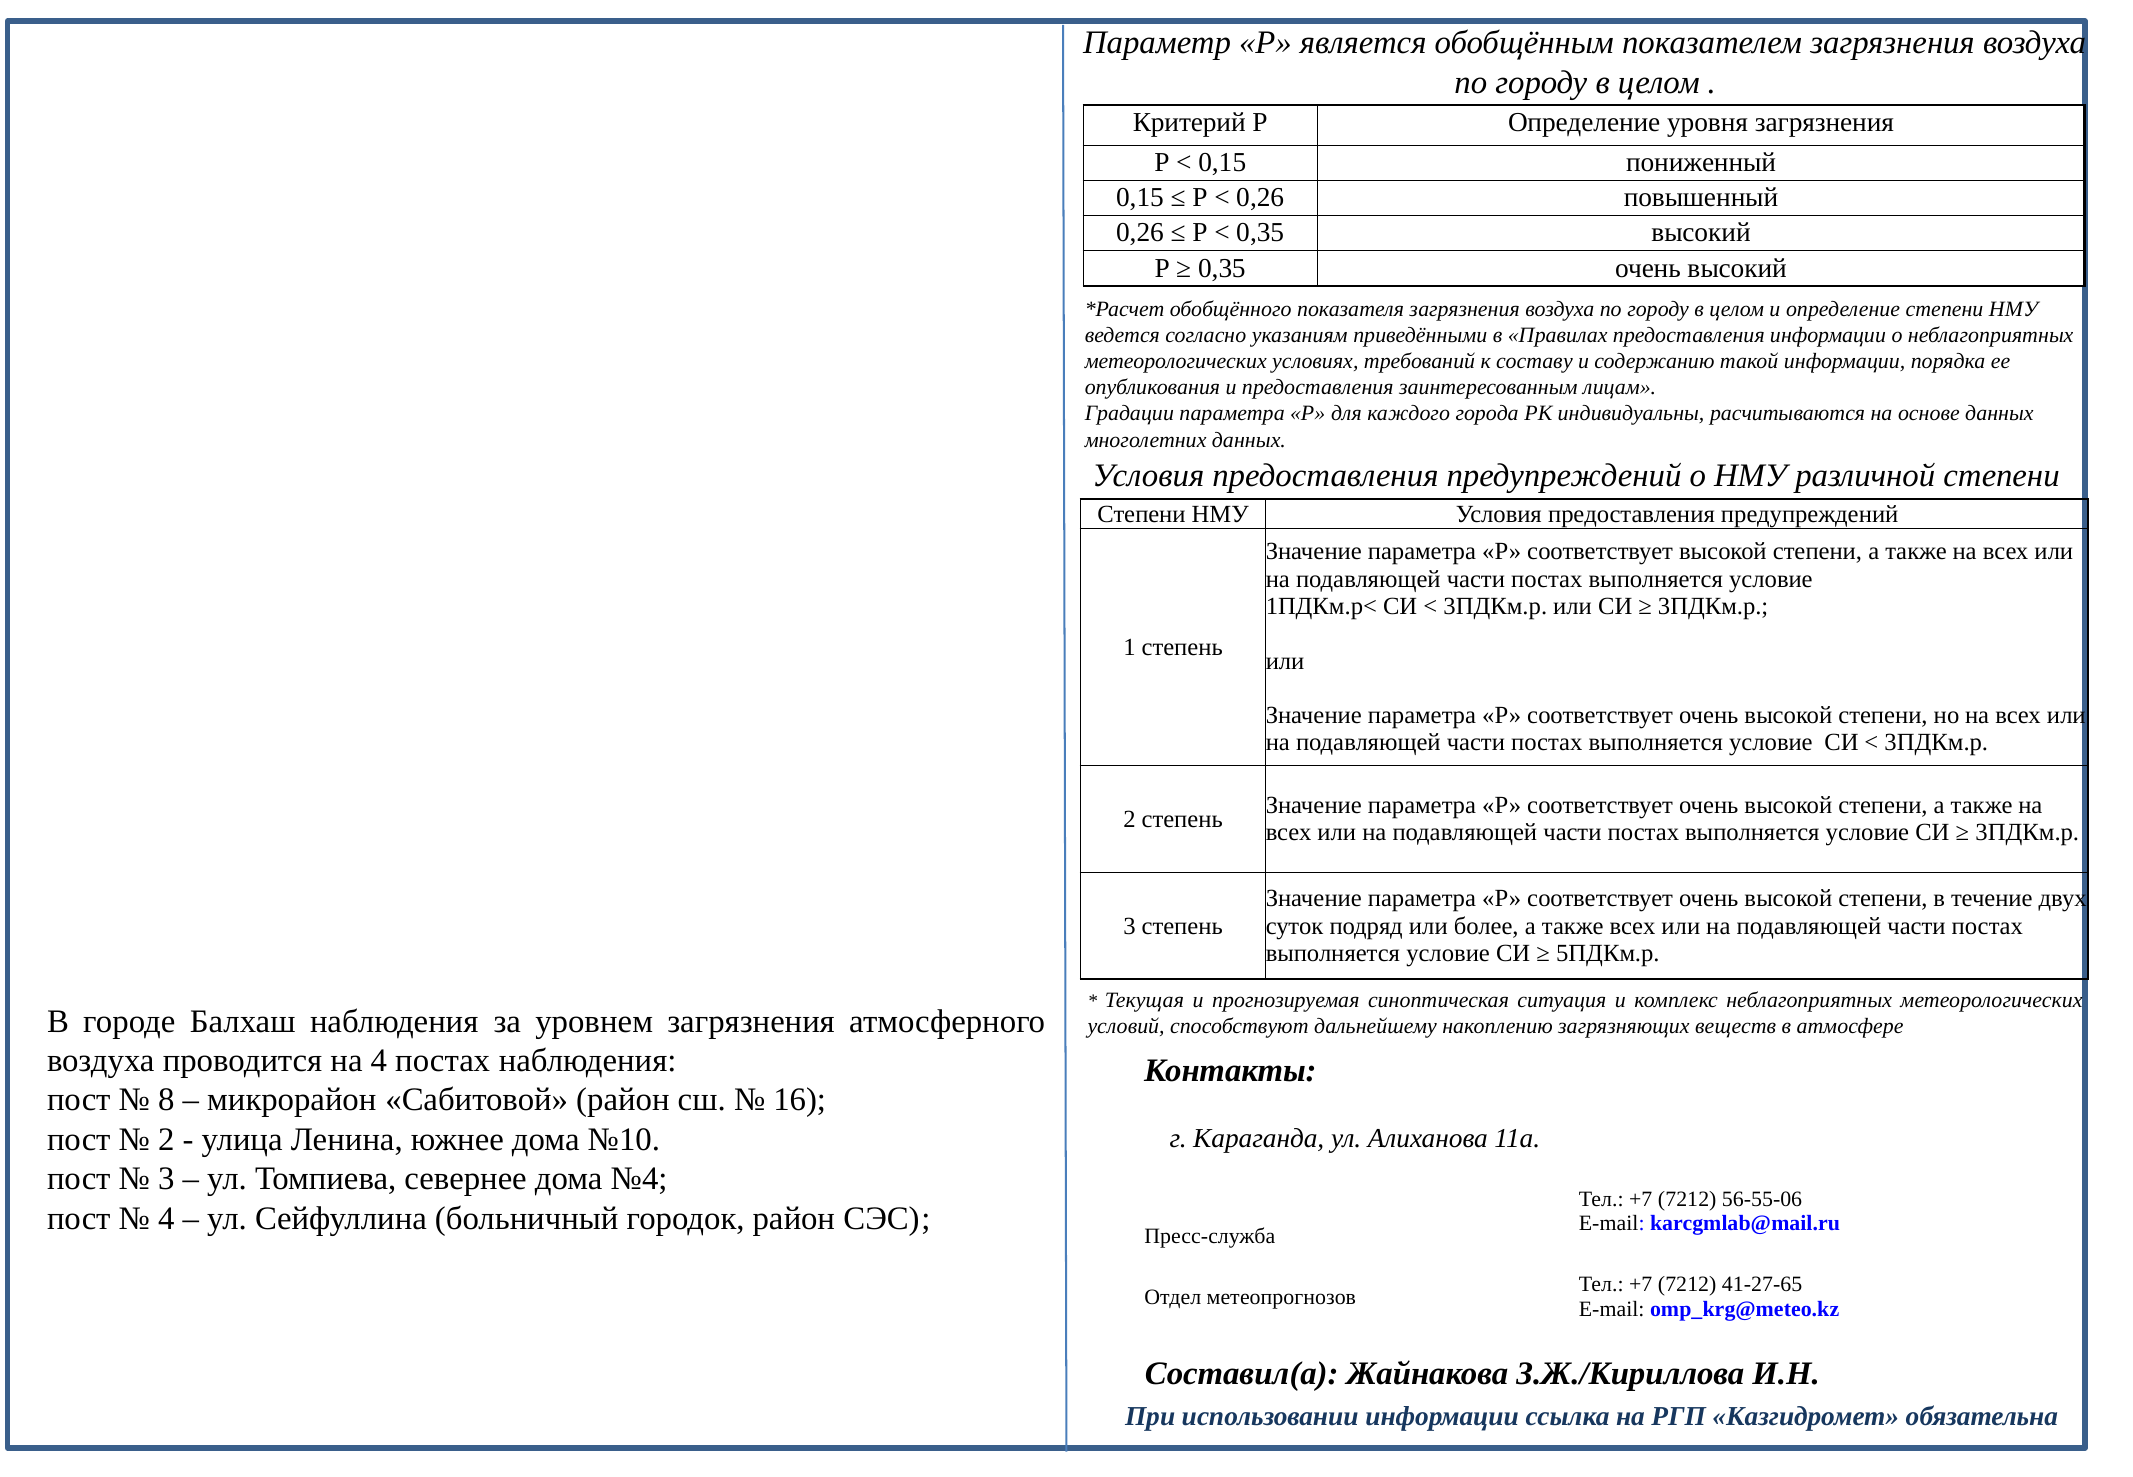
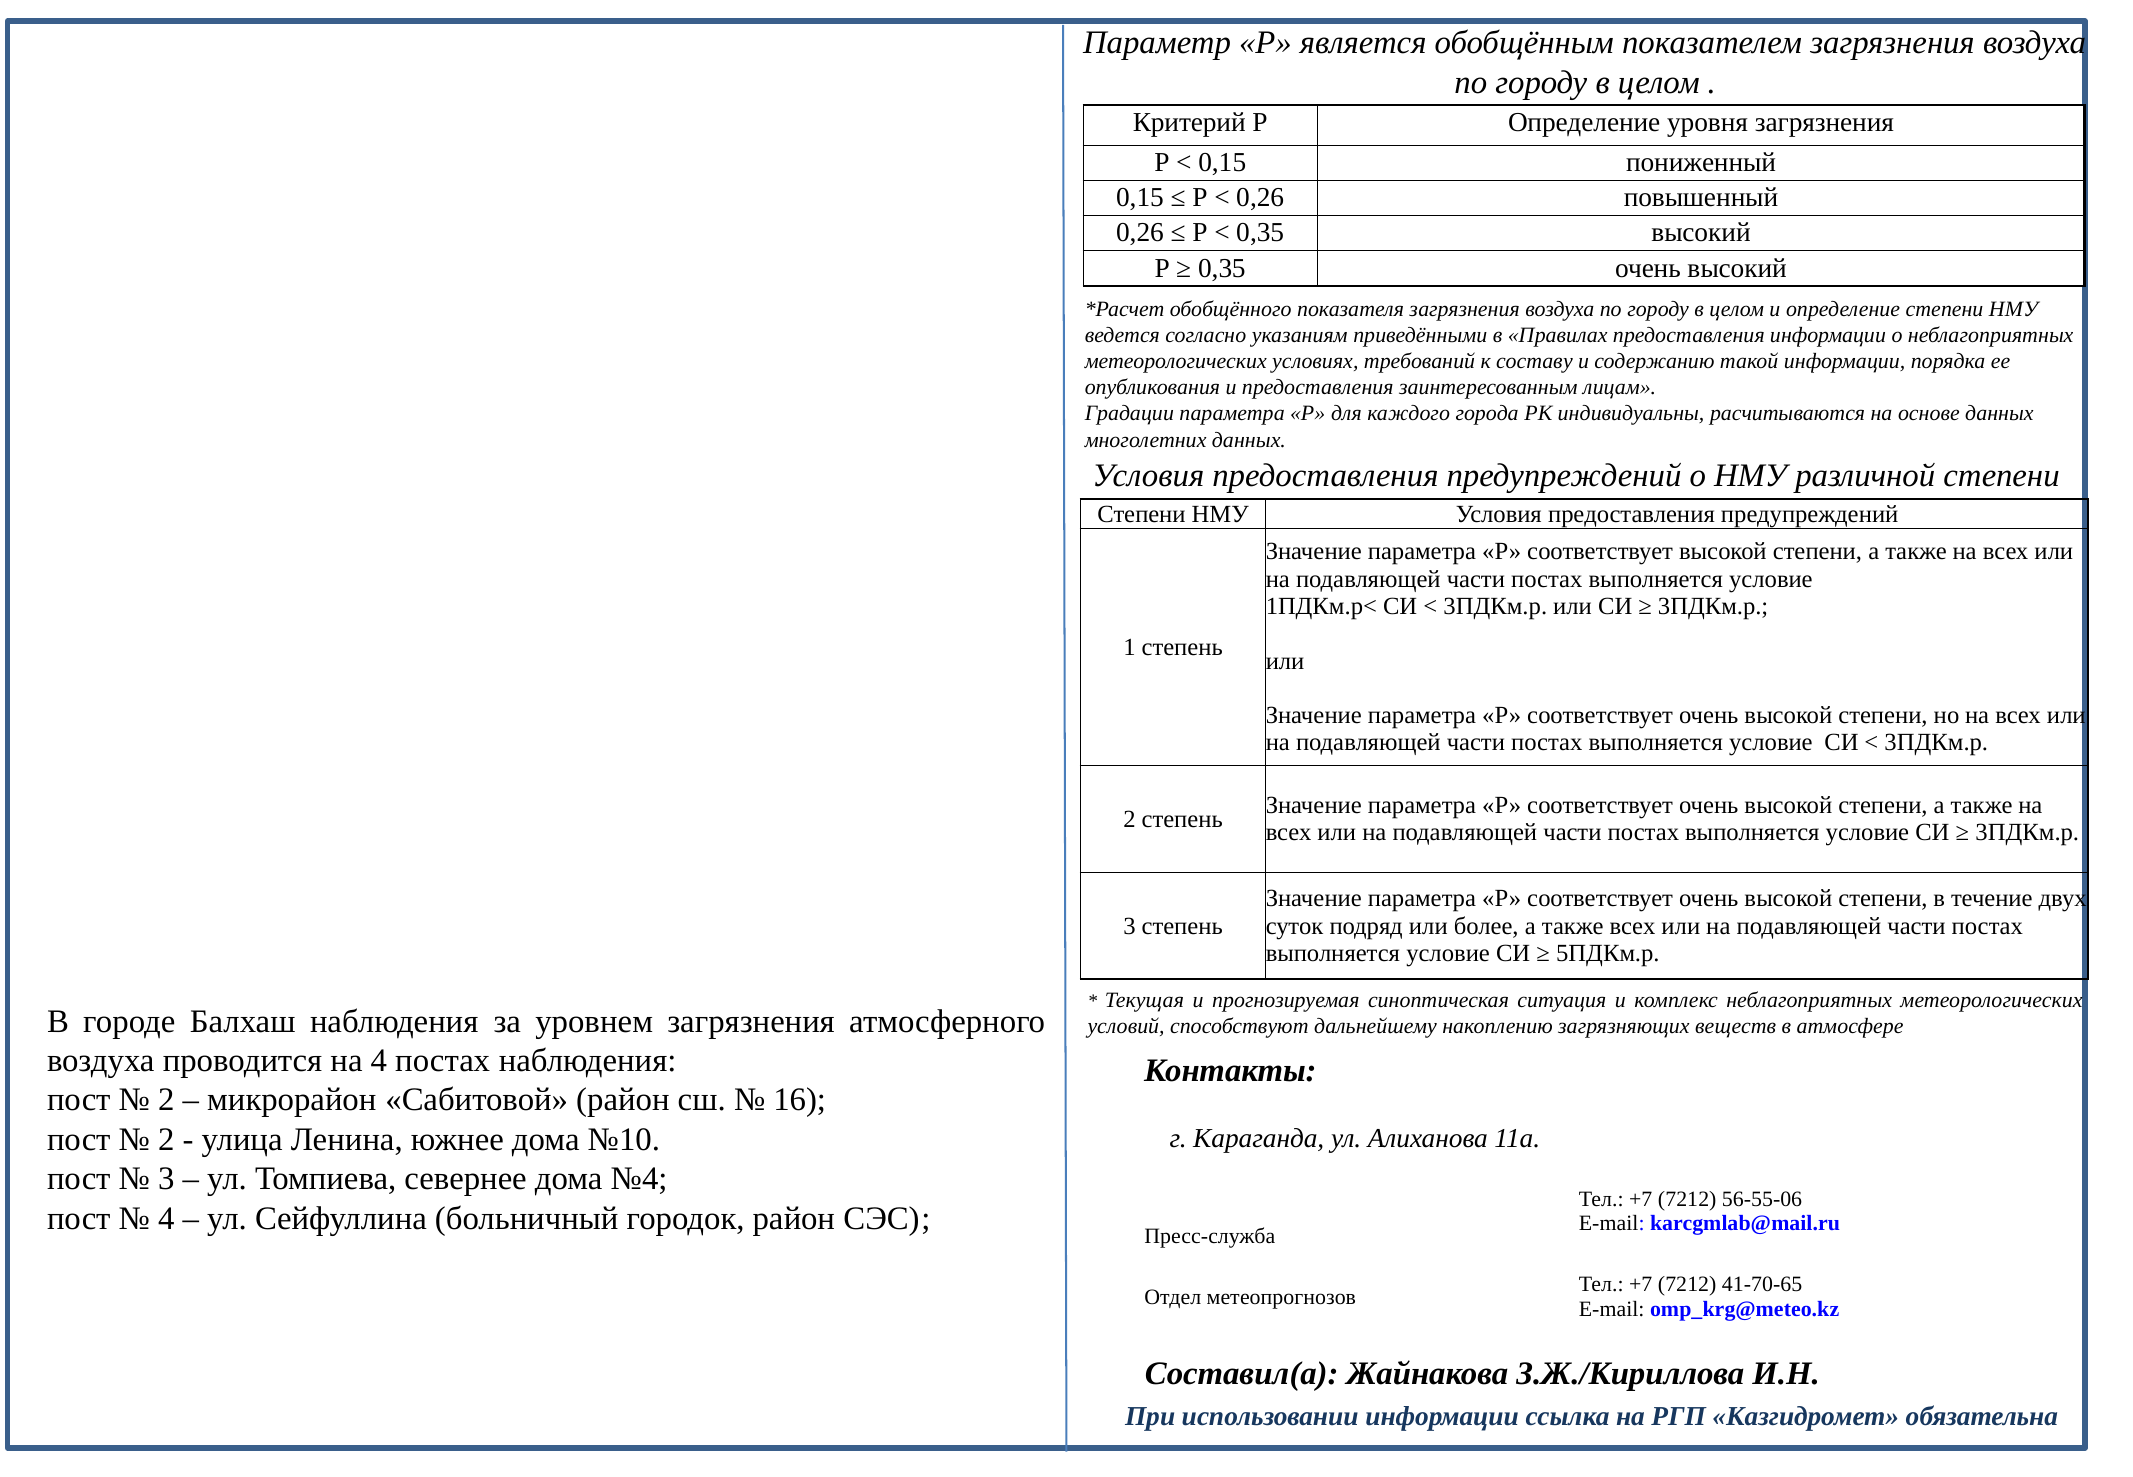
8: 8 -> 2 (166, 1100)
41-27-65: 41-27-65 -> 41-70-65 (1762, 1284)
